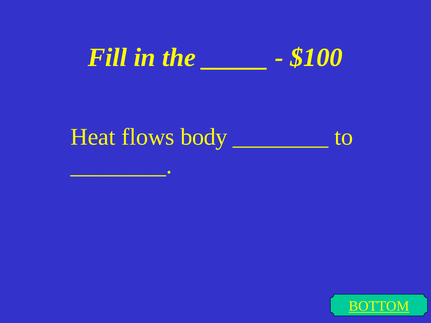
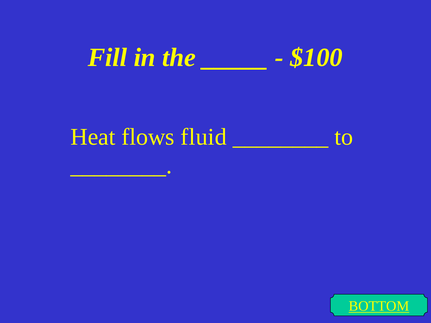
body: body -> fluid (204, 137)
